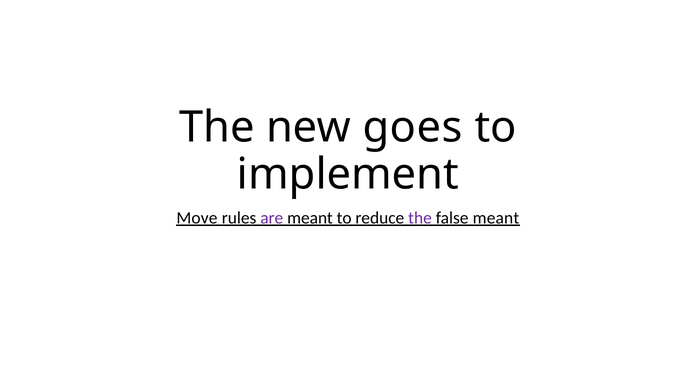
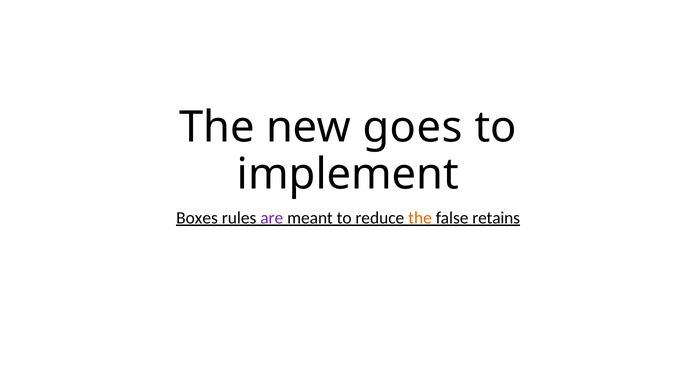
Move: Move -> Boxes (197, 218)
the colour: purple -> orange (420, 218)
false meant: meant -> retains (496, 218)
